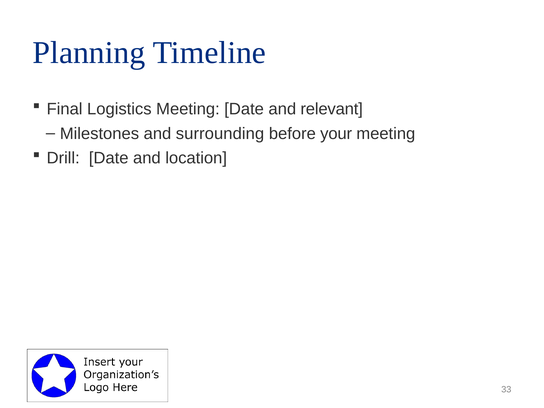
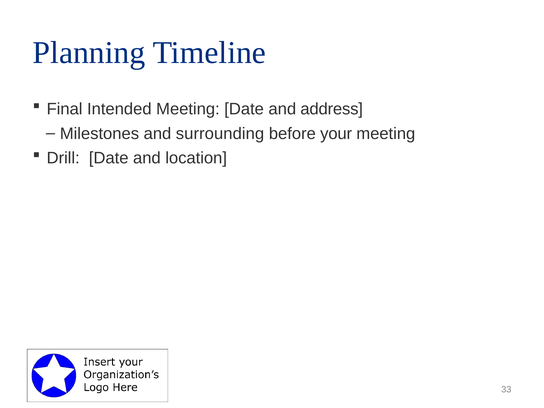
Logistics: Logistics -> Intended (119, 109)
relevant: relevant -> address (332, 109)
